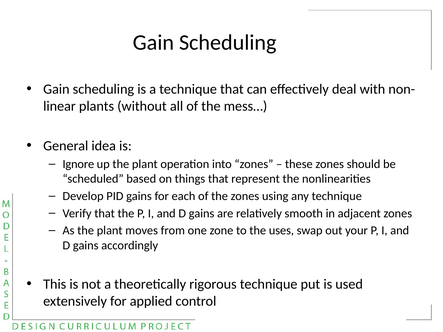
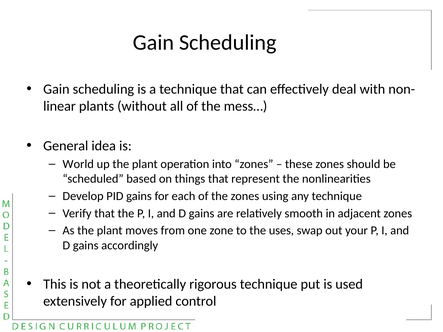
Ignore: Ignore -> World (78, 164)
